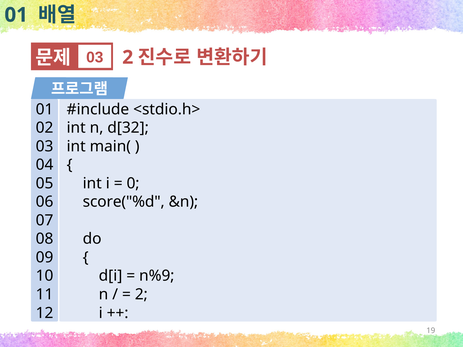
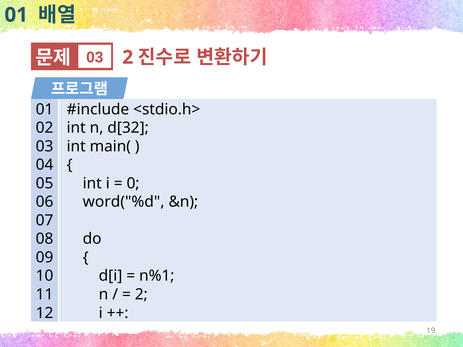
score("%d: score("%d -> word("%d (124, 202)
n%9: n%9 -> n%1 (157, 276)
